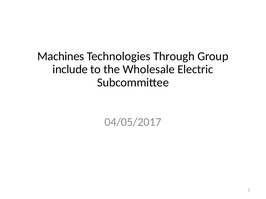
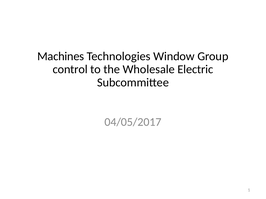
Through: Through -> Window (174, 56)
include: include -> control (70, 70)
